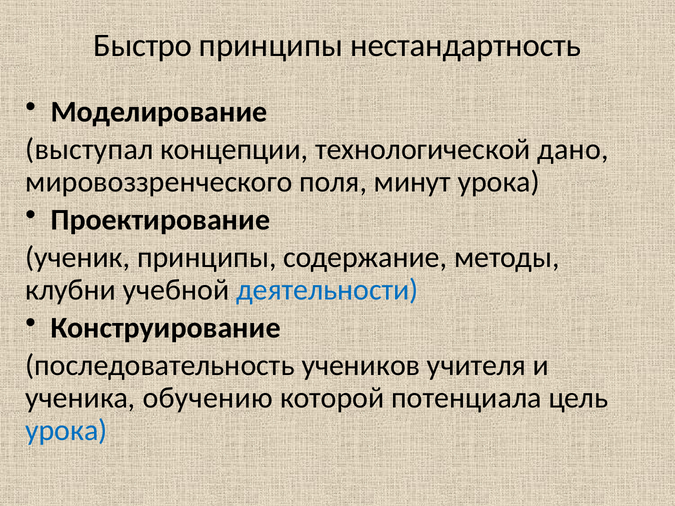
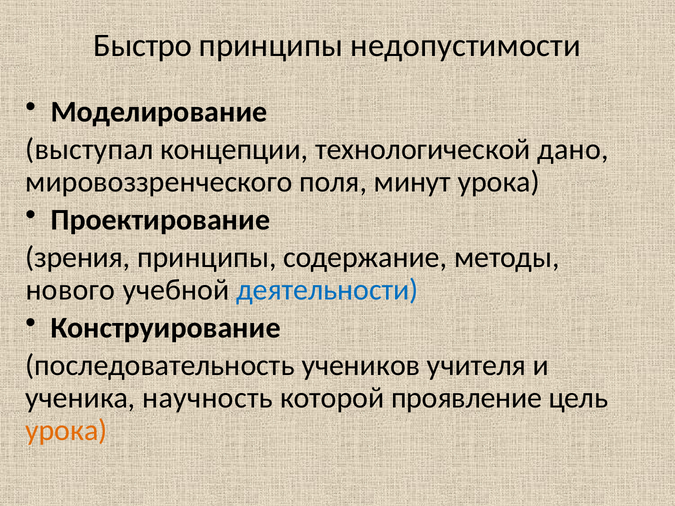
нестандартность: нестандартность -> недопустимости (466, 46)
ученик: ученик -> зрения (78, 258)
клубни: клубни -> нового (70, 290)
обучению: обучению -> научность (208, 398)
потенциала: потенциала -> проявление (467, 398)
урока colour: blue -> orange (66, 431)
